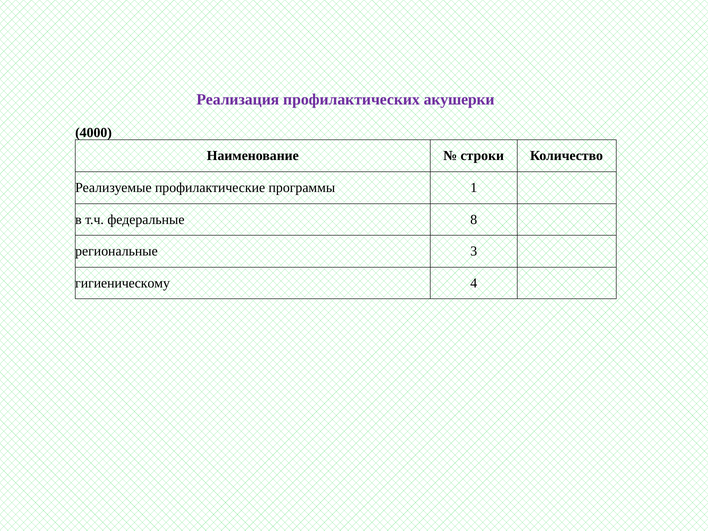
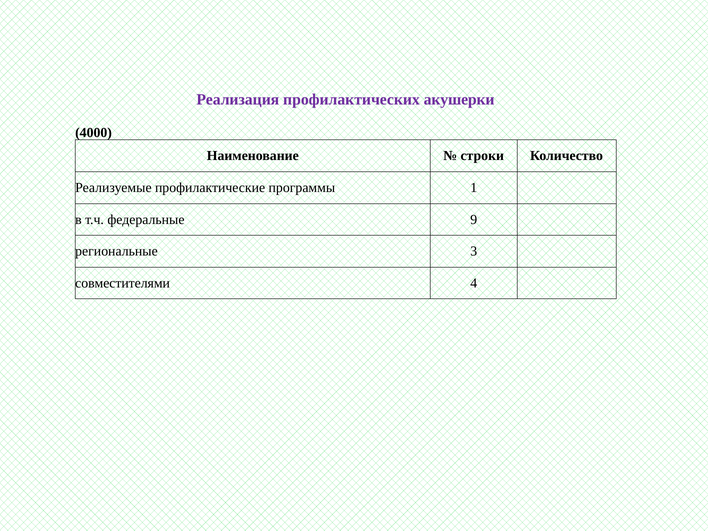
8: 8 -> 9 (474, 220)
гигиеническому: гигиеническому -> совместителями (123, 283)
